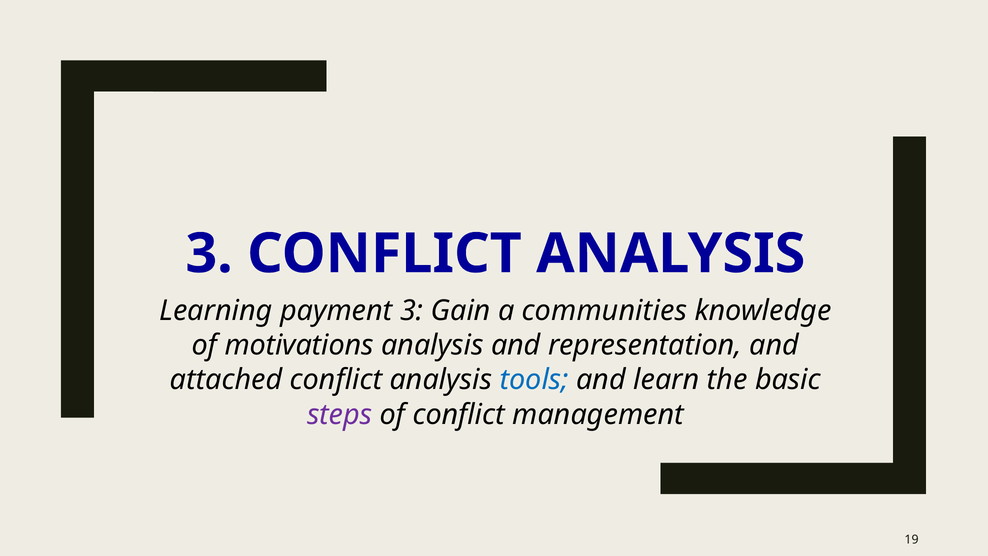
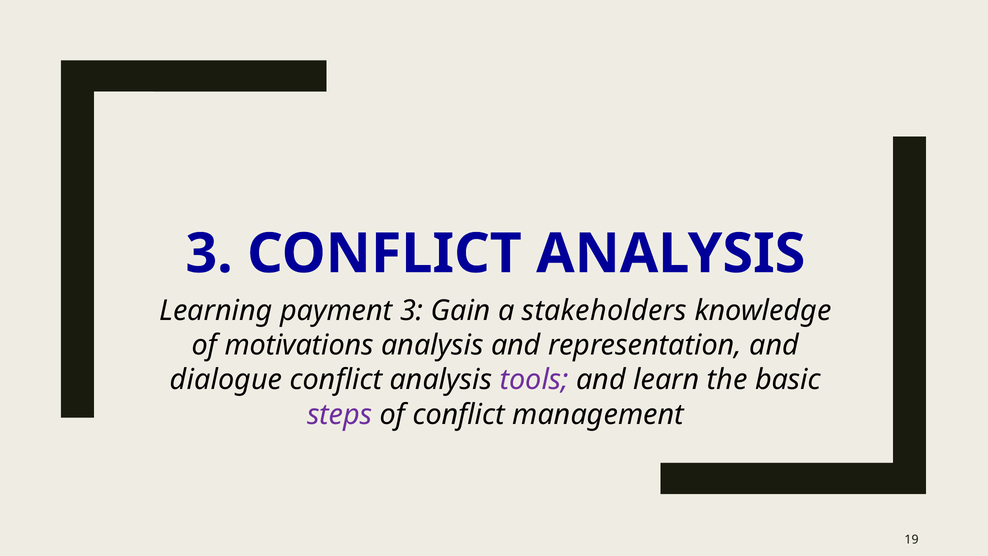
communities: communities -> stakeholders (604, 311)
attached: attached -> dialogue (226, 380)
tools colour: blue -> purple (534, 380)
